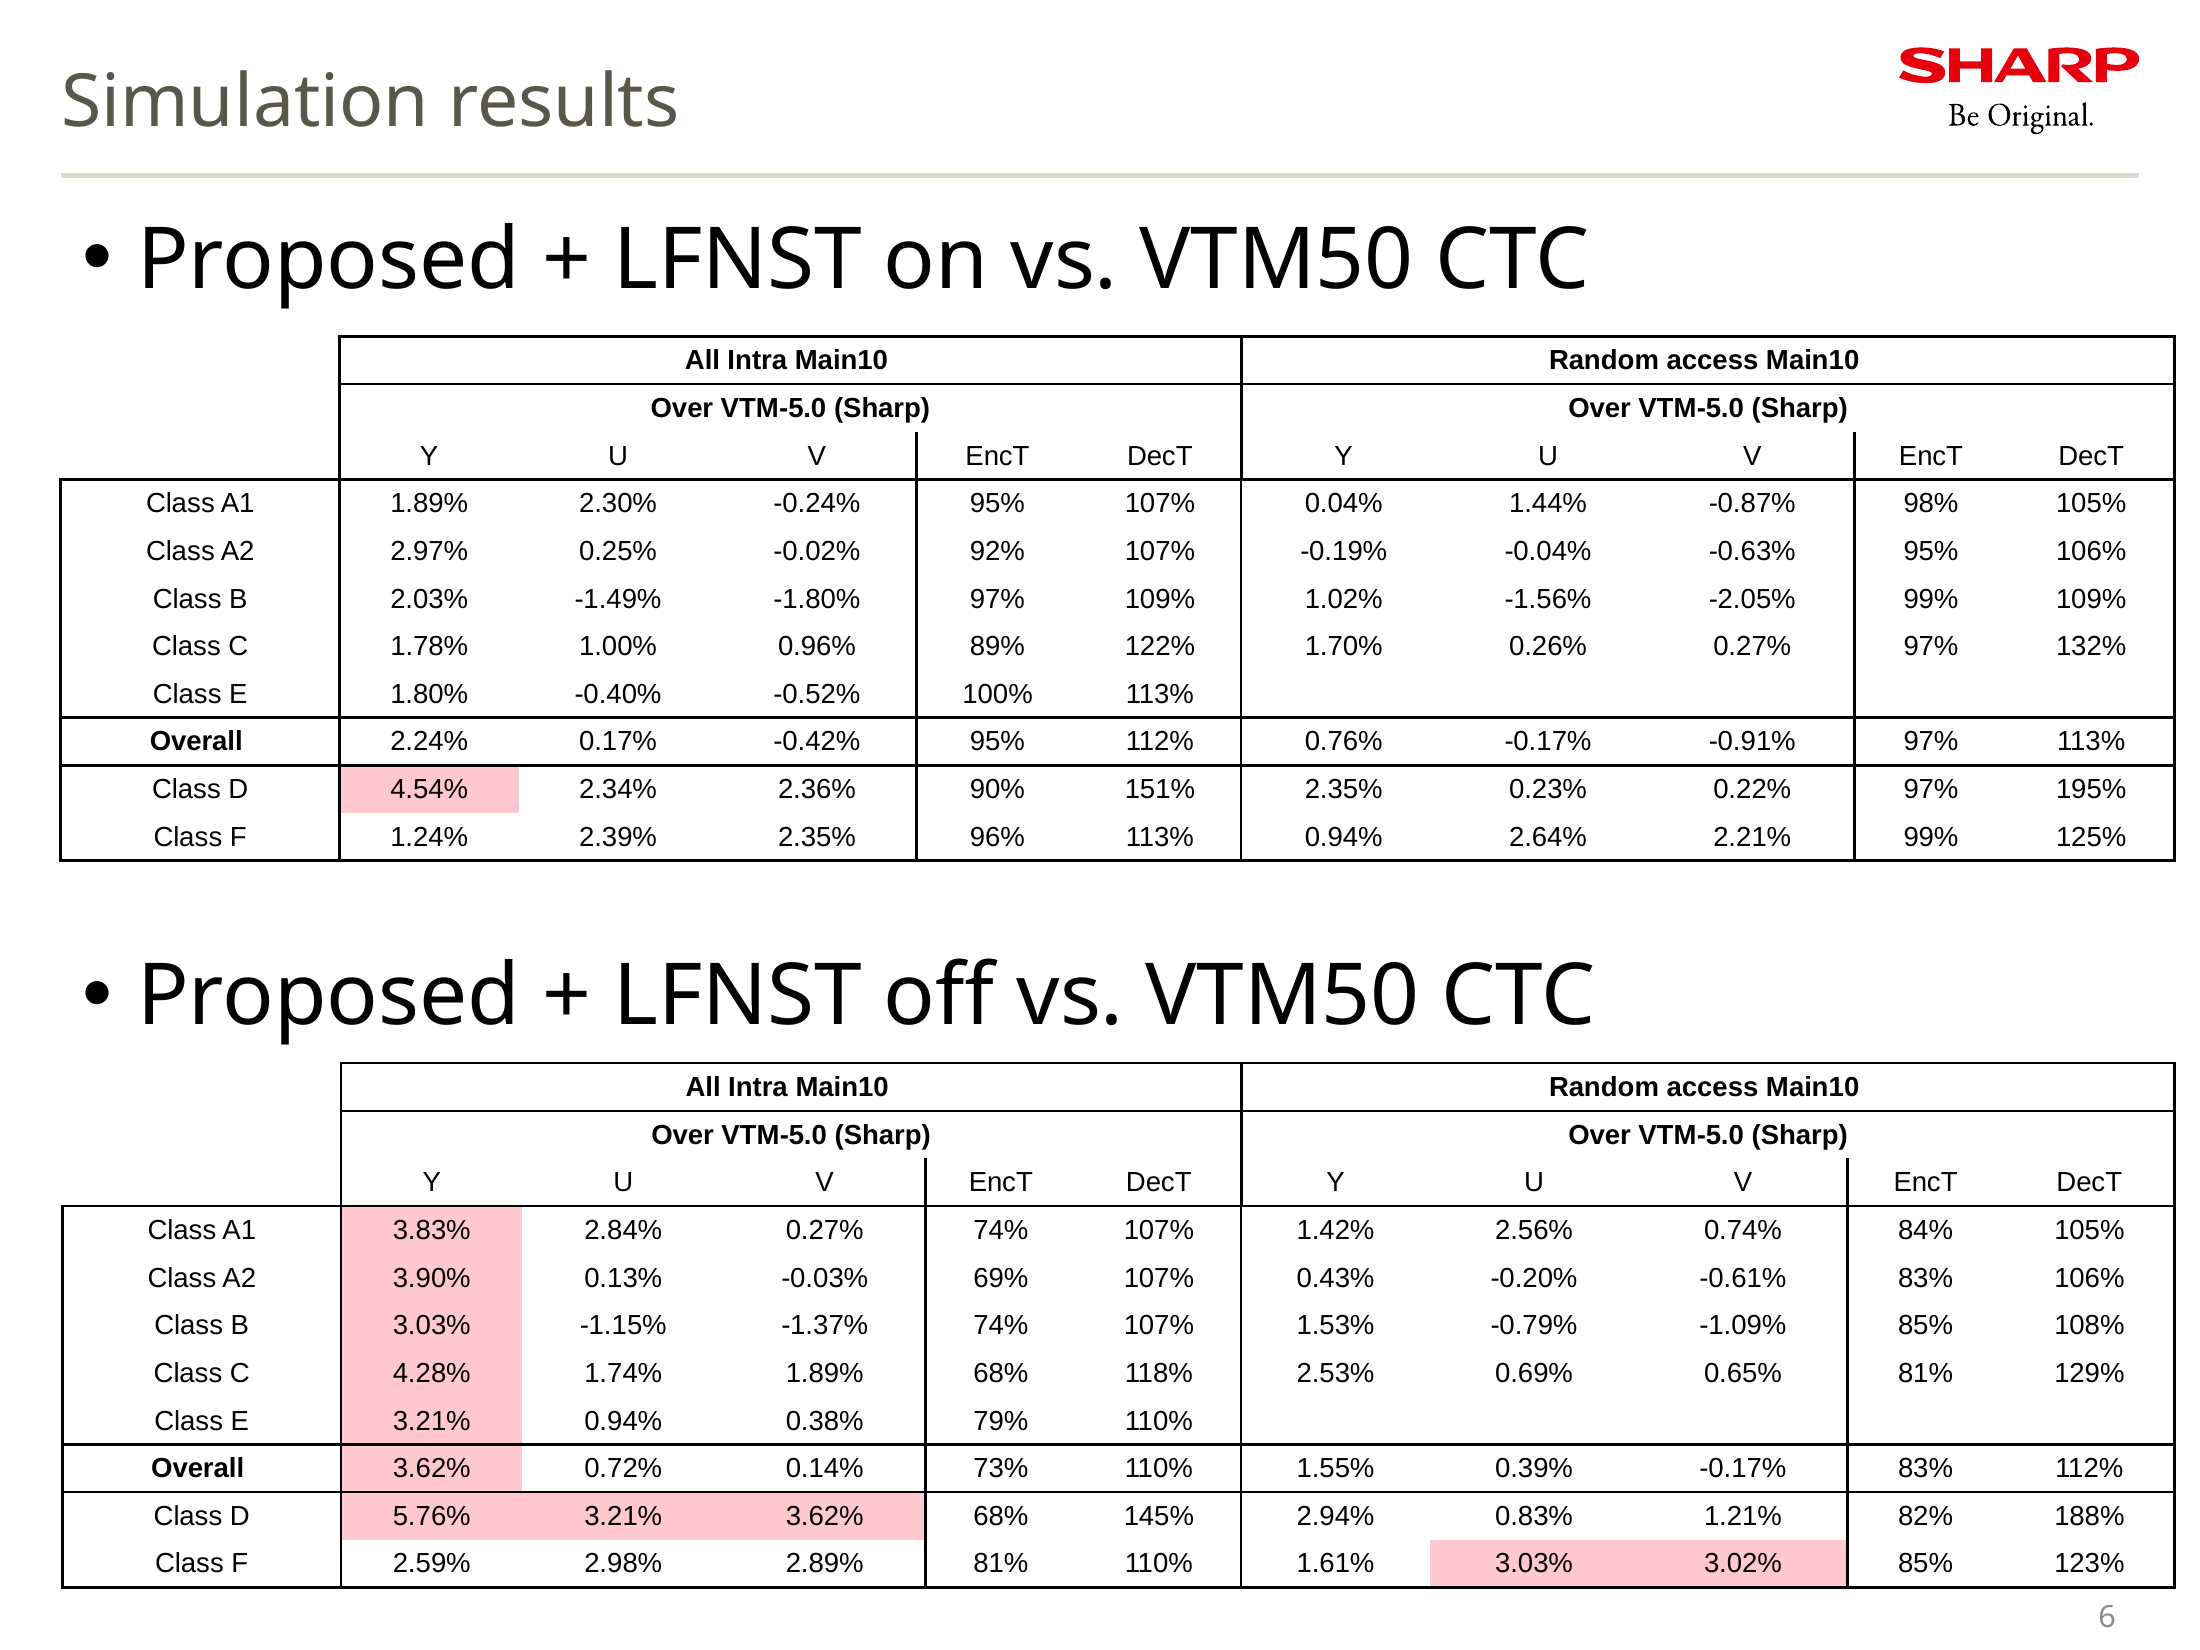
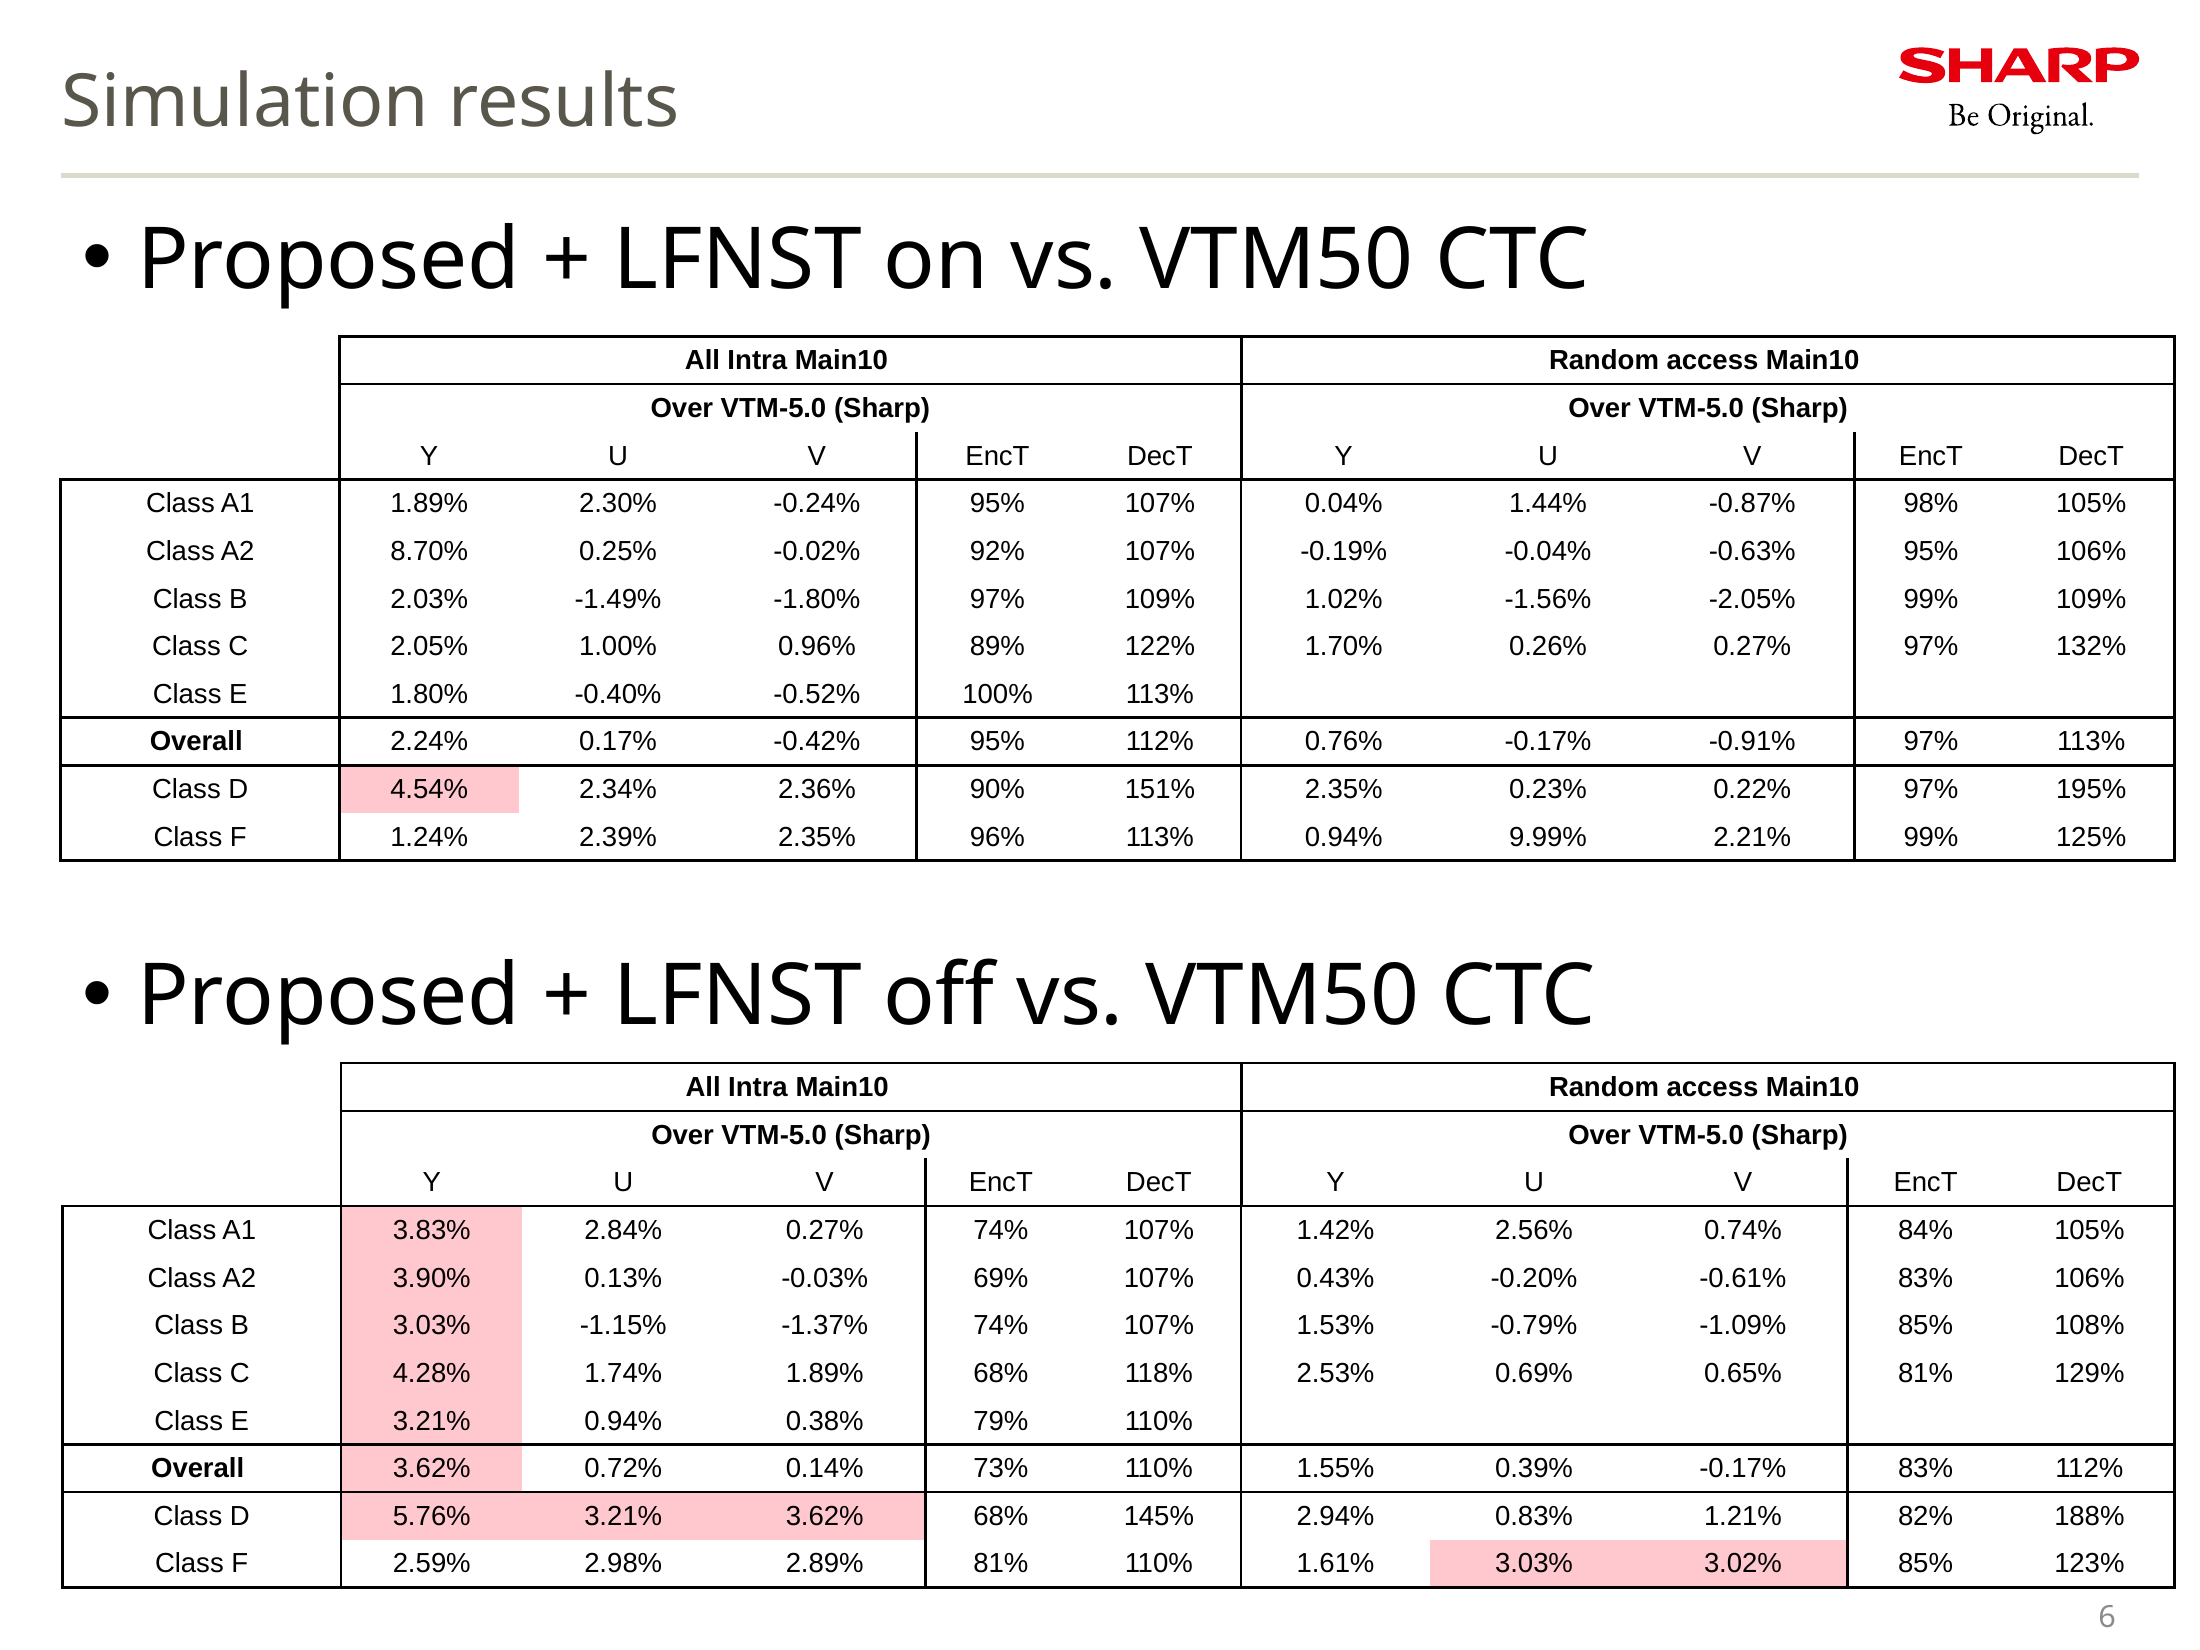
2.97%: 2.97% -> 8.70% (429, 551)
1.78%: 1.78% -> 2.05% (429, 647)
2.64%: 2.64% -> 9.99% (1548, 837)
